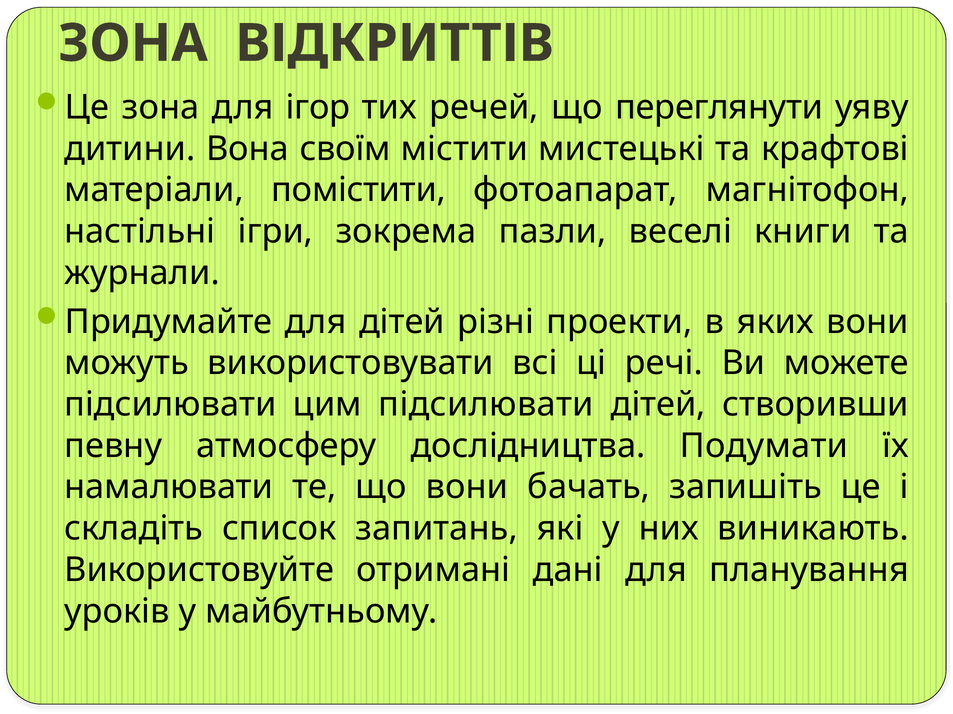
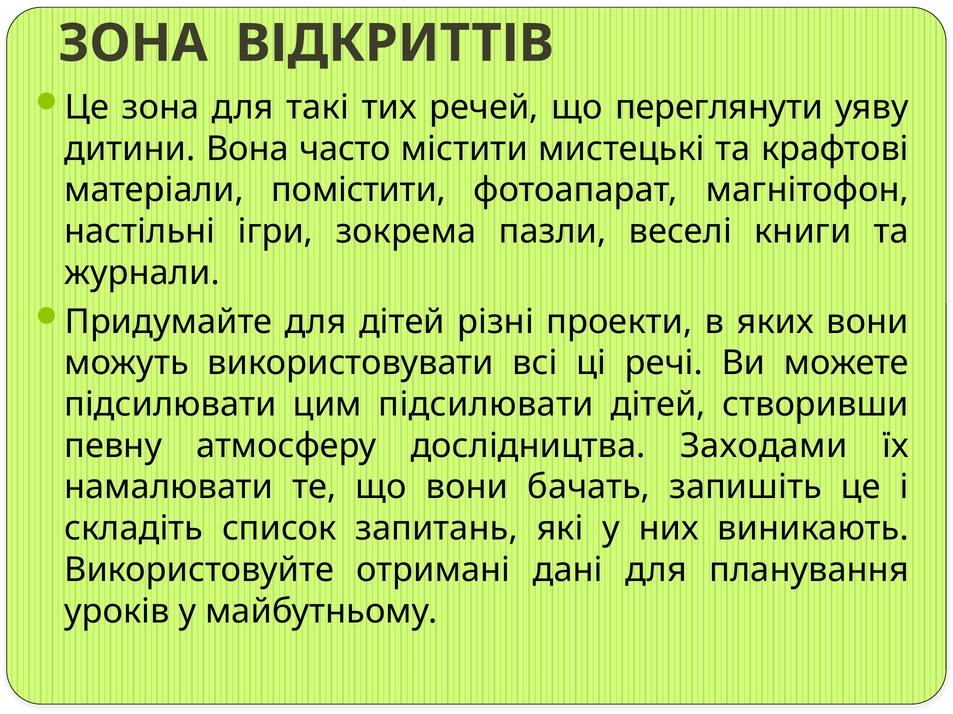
ігор: ігор -> такі (318, 108)
своїм: своїм -> часто (345, 149)
Подумати: Подумати -> Заходами (764, 446)
